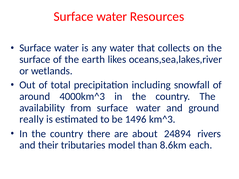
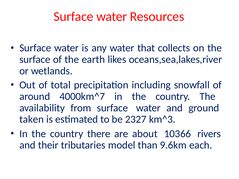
4000km^3: 4000km^3 -> 4000km^7 (82, 97)
really: really -> taken (32, 119)
1496: 1496 -> 2327 (136, 119)
24894: 24894 -> 10366 (177, 134)
8.6km: 8.6km -> 9.6km (173, 145)
